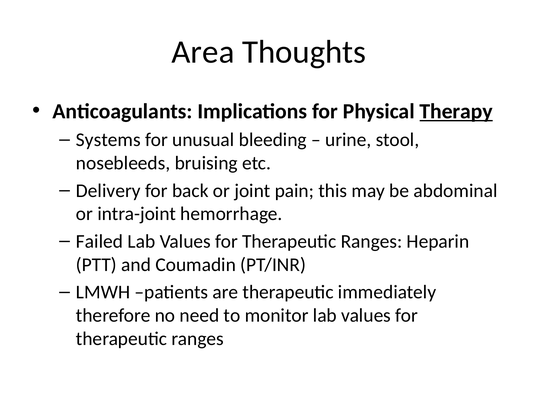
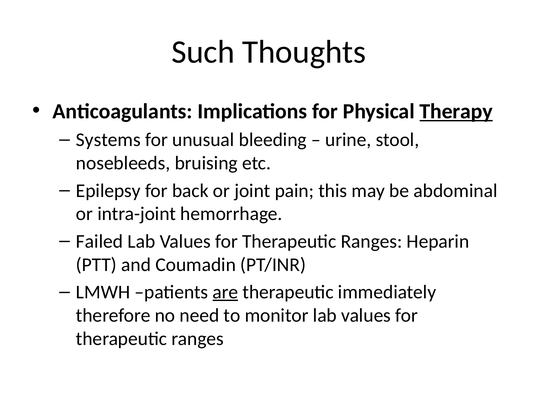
Area: Area -> Such (203, 52)
Delivery: Delivery -> Epilepsy (108, 191)
are underline: none -> present (225, 292)
